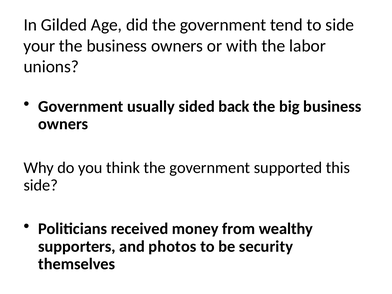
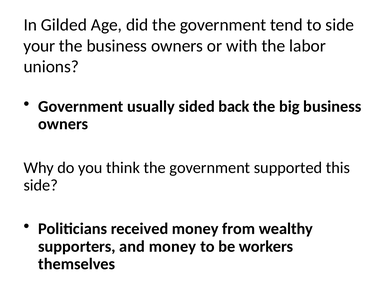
and photos: photos -> money (172, 246)
security: security -> workers (266, 246)
